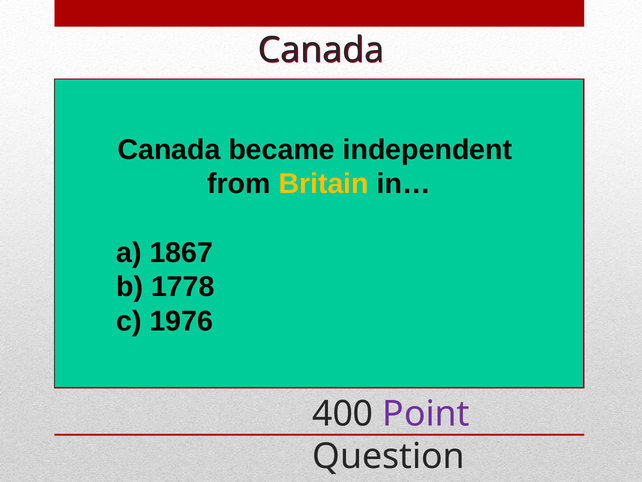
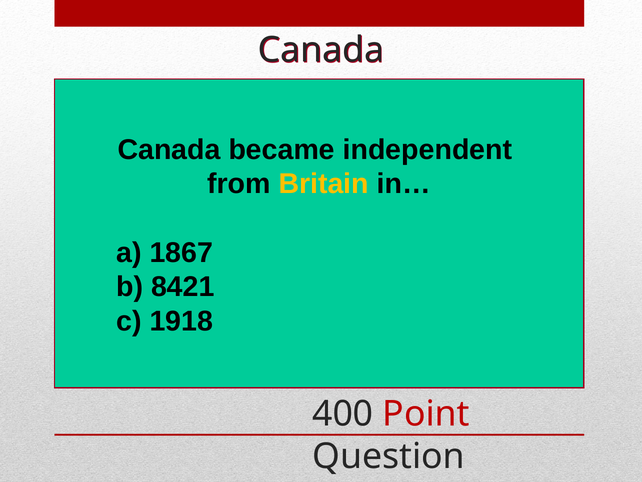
1778: 1778 -> 8421 (183, 287)
1976: 1976 -> 1918 (181, 321)
Point colour: purple -> red (426, 413)
